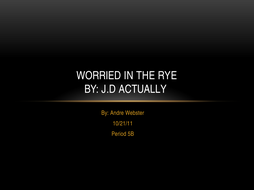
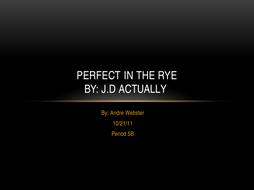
WORRIED: WORRIED -> PERFECT (99, 76)
